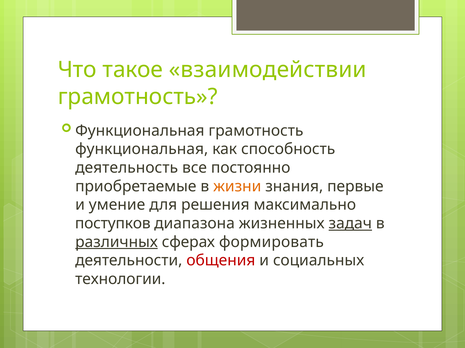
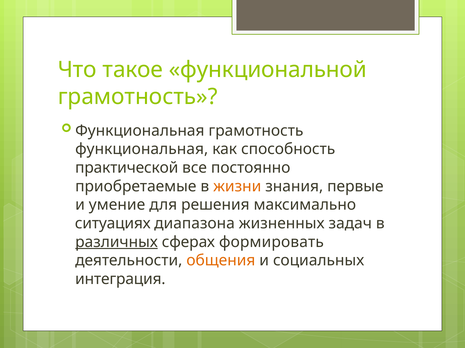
взаимодействии: взаимодействии -> функциональной (268, 70)
деятельность: деятельность -> практической (127, 168)
поступков: поступков -> ситуациях (113, 224)
задач underline: present -> none (350, 224)
общения colour: red -> orange (221, 261)
технологии: технологии -> интеграция (120, 280)
